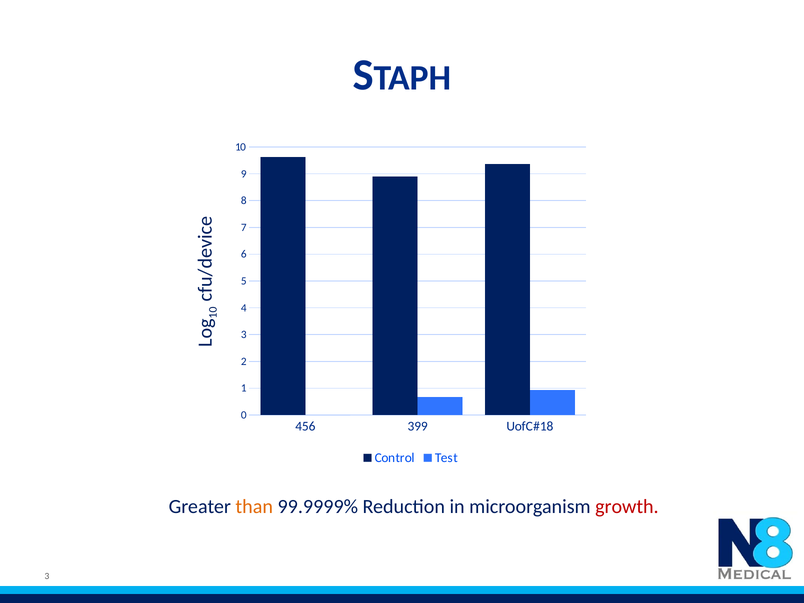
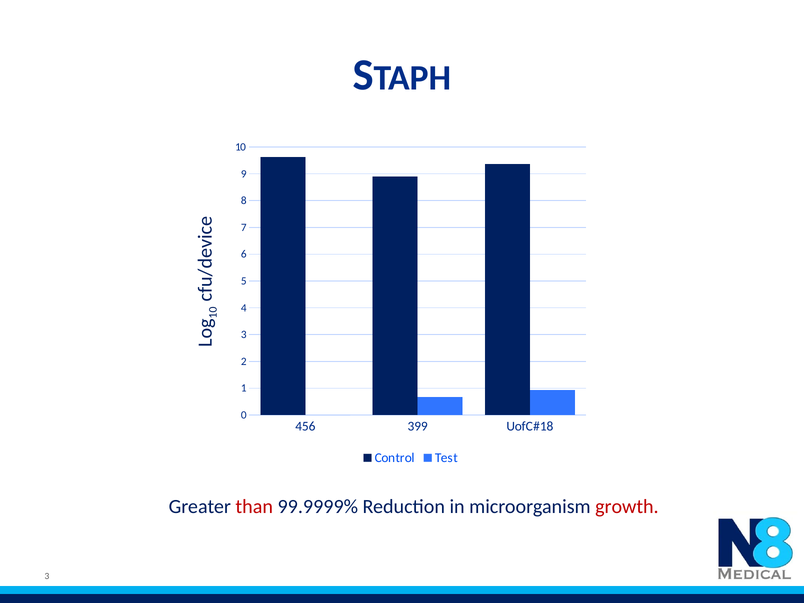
than colour: orange -> red (254, 507)
